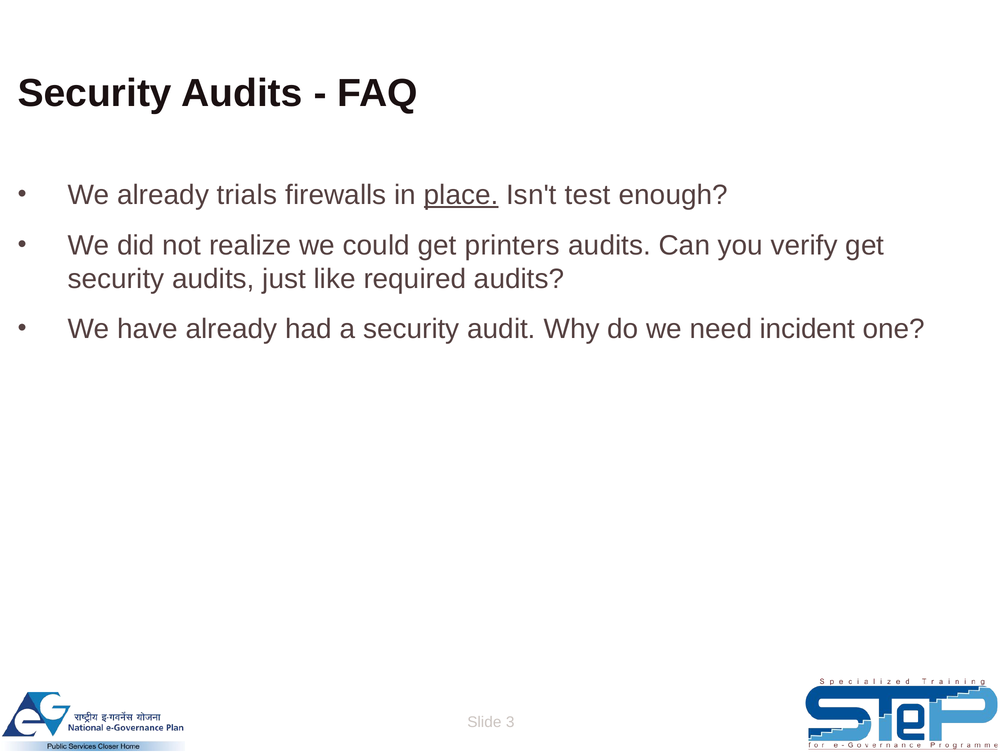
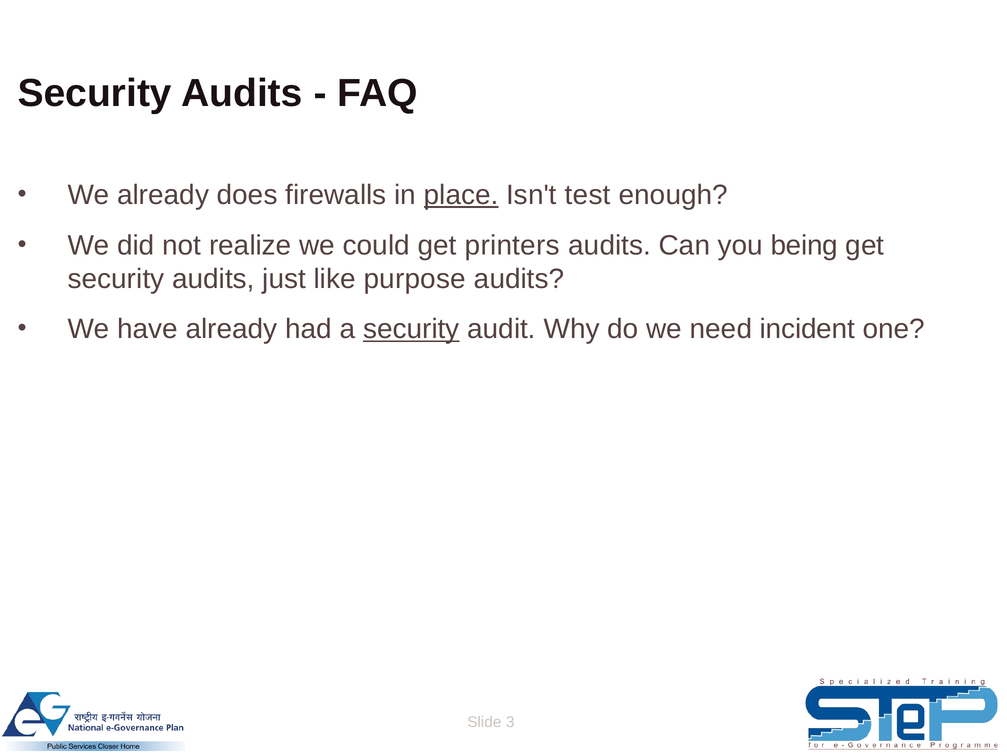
trials: trials -> does (247, 195)
verify: verify -> being (804, 245)
required: required -> purpose (415, 279)
security underline: none -> present (411, 329)
